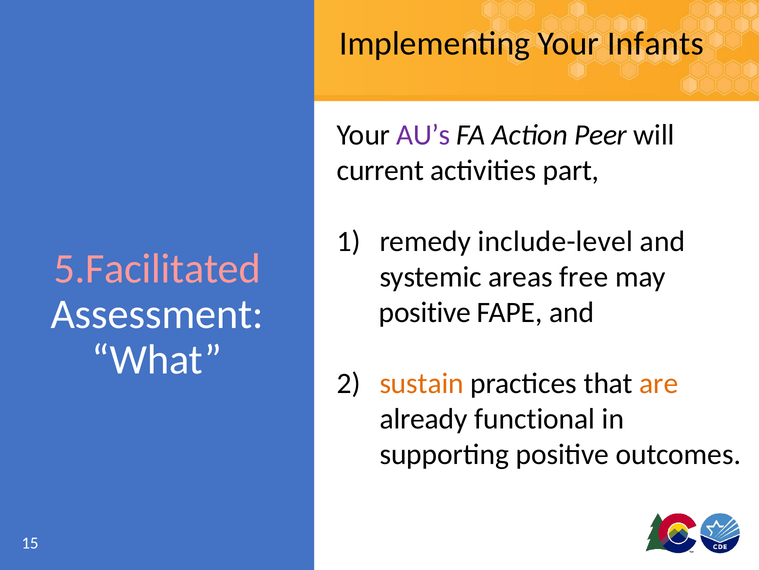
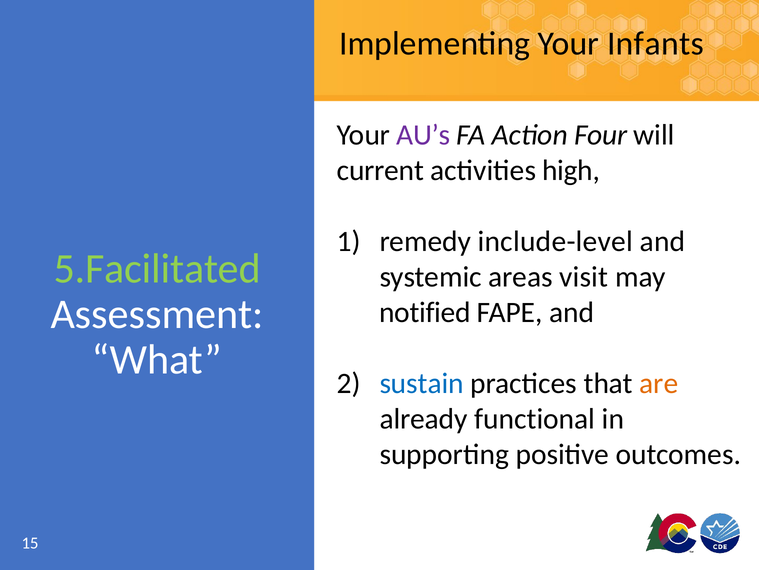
Peer: Peer -> Four (601, 135)
part: part -> high (571, 171)
5.Facilitated colour: pink -> light green (157, 268)
free: free -> visit (584, 277)
positive: positive -> notified (425, 312)
sustain colour: orange -> blue (422, 383)
